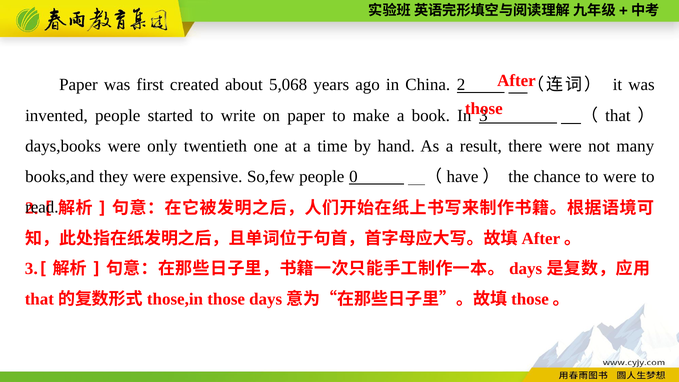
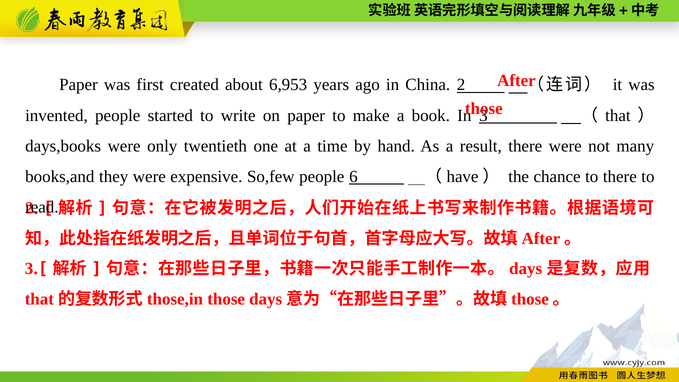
5,068: 5,068 -> 6,953 (288, 85)
0: 0 -> 6 (353, 177)
to were: were -> there (620, 177)
